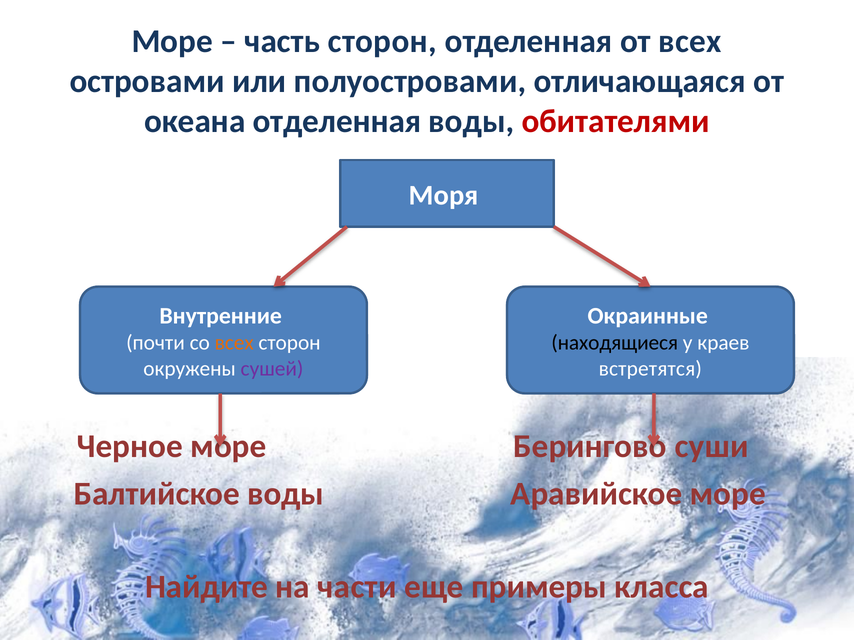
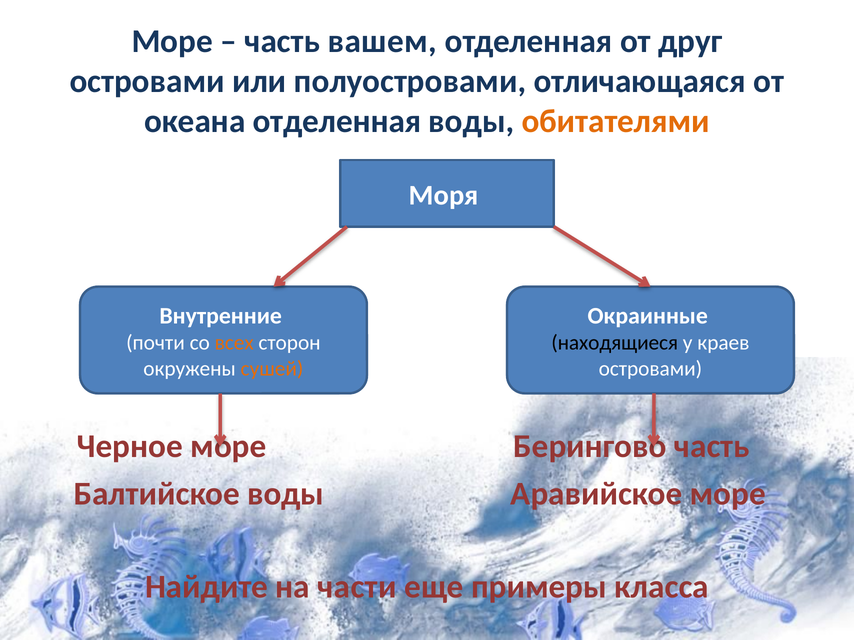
часть сторон: сторон -> вашем (382, 41)
от всех: всех -> друг (690, 41)
обитателями colour: red -> orange (616, 121)
сушей colour: purple -> orange (272, 369)
встретятся: встретятся -> островами (650, 369)
суши: суши -> часть (712, 446)
